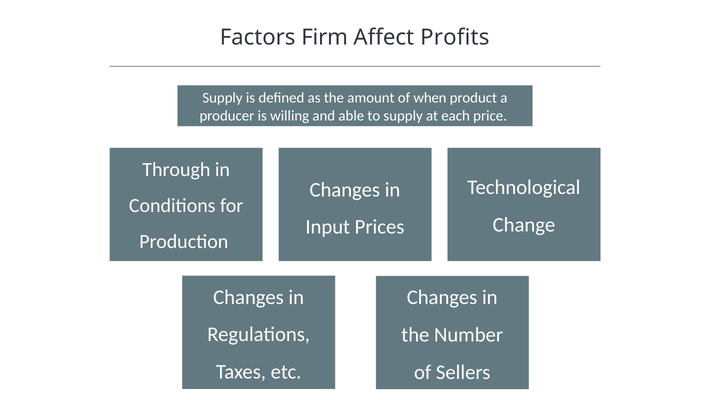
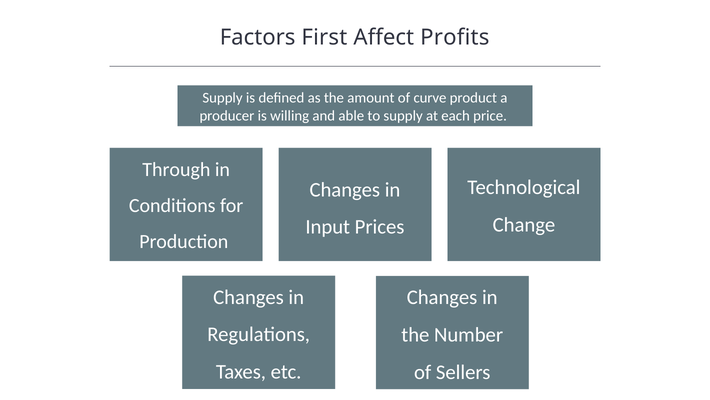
Firm: Firm -> First (324, 37)
when: when -> curve (430, 98)
